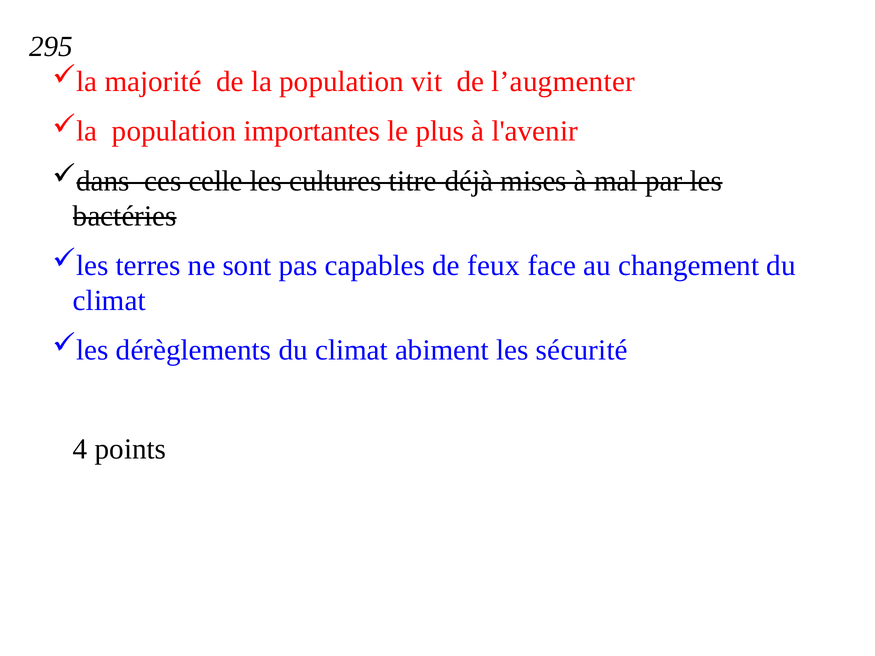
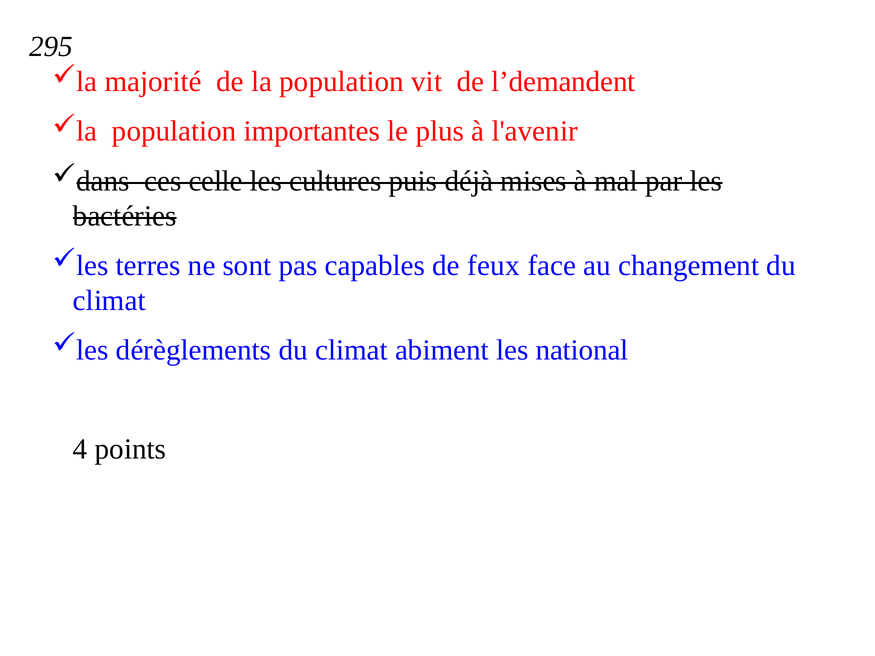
l’augmenter: l’augmenter -> l’demandent (564, 82)
titre: titre -> puis (413, 181)
sécurité: sécurité -> national (582, 350)
